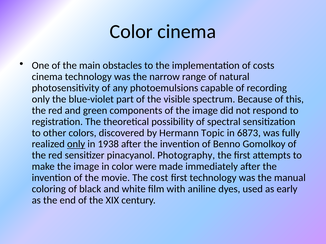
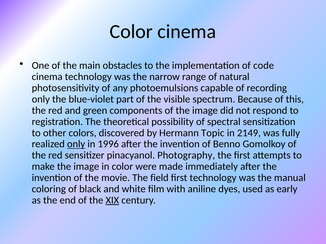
costs: costs -> code (264, 66)
6873: 6873 -> 2149 (249, 133)
1938: 1938 -> 1996 (108, 144)
cost: cost -> field (159, 178)
XIX underline: none -> present (112, 201)
